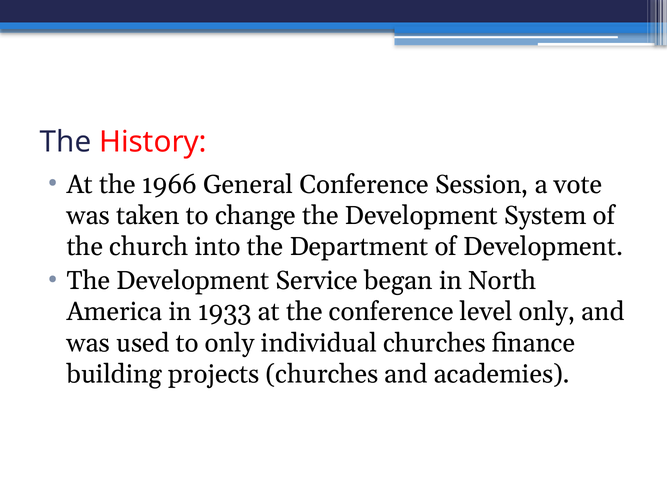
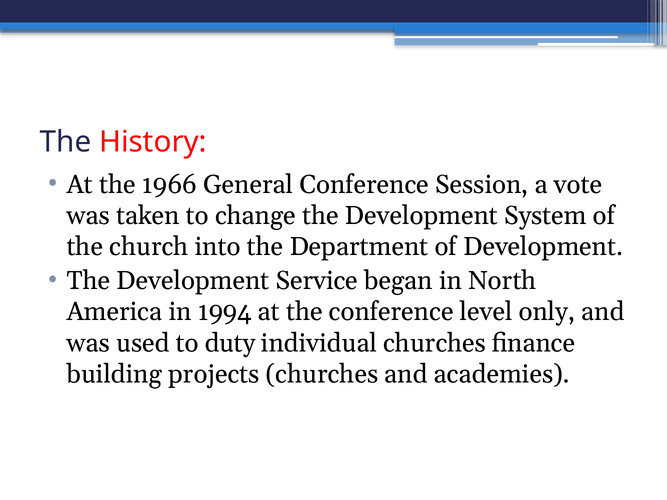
1933: 1933 -> 1994 (225, 312)
to only: only -> duty (230, 343)
